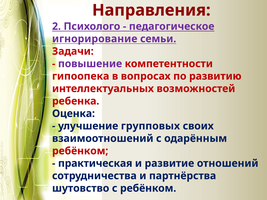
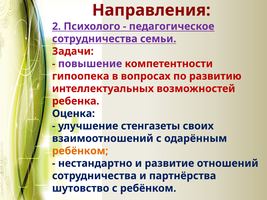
игнорирование: игнорирование -> сотрудничества (95, 39)
групповых: групповых -> стенгазеты (151, 126)
ребёнком colour: red -> orange (80, 151)
практическая: практическая -> нестандартно (95, 164)
